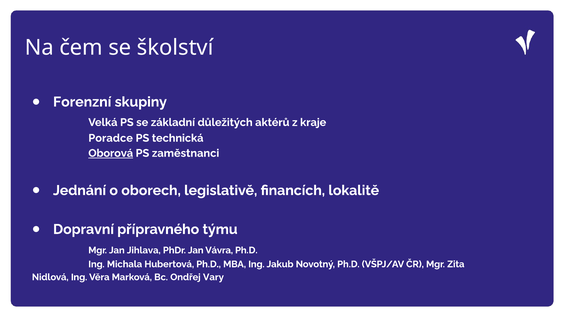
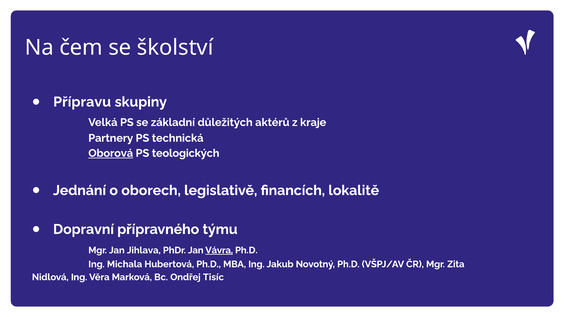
Forenzní: Forenzní -> Přípravu (82, 102)
Poradce: Poradce -> Partnery (111, 138)
zaměstnanci: zaměstnanci -> teologických (186, 153)
Vávra underline: none -> present (219, 250)
Vary: Vary -> Tisíc (213, 277)
